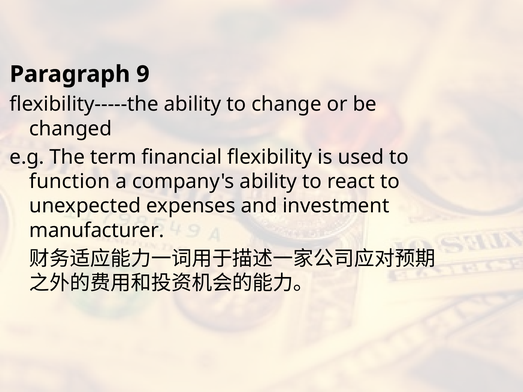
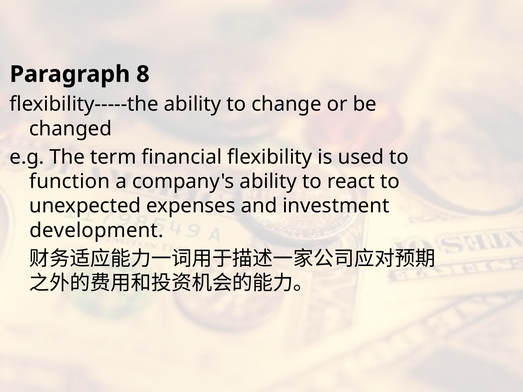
9: 9 -> 8 (143, 74)
manufacturer: manufacturer -> development (96, 230)
